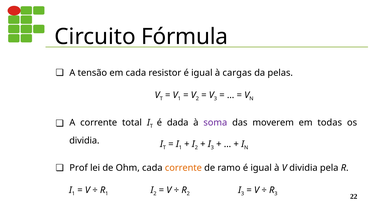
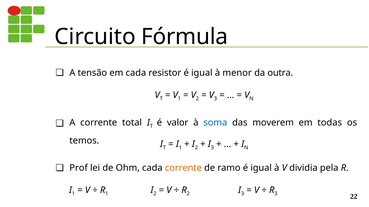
cargas: cargas -> menor (237, 73)
pelas: pelas -> outra (280, 73)
dada: dada -> valor (178, 123)
soma colour: purple -> blue (215, 123)
dividia: dividia -> temos (84, 141)
